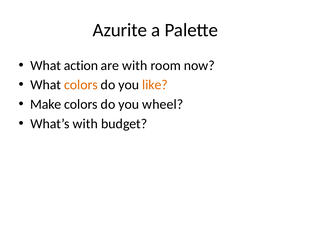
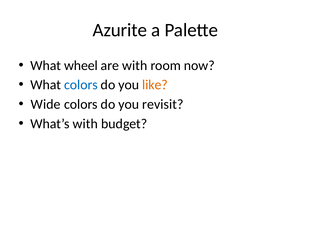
action: action -> wheel (81, 65)
colors colour: orange -> blue (81, 85)
Make: Make -> Wide (46, 104)
wheel: wheel -> revisit (163, 104)
